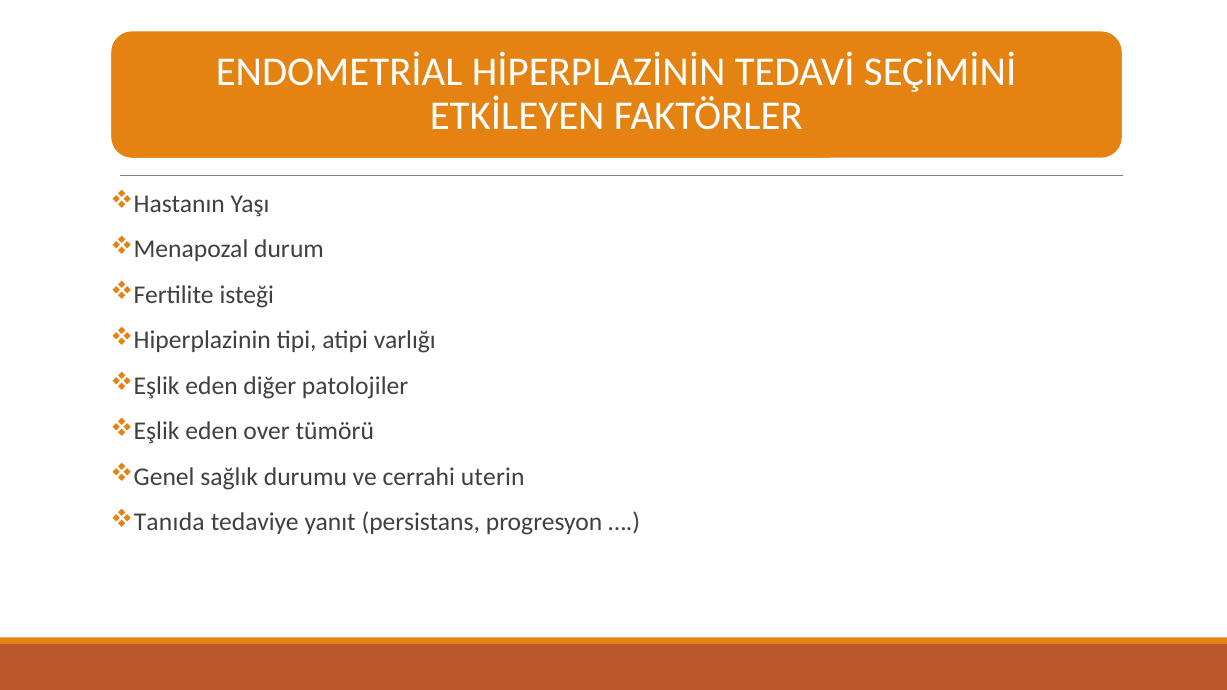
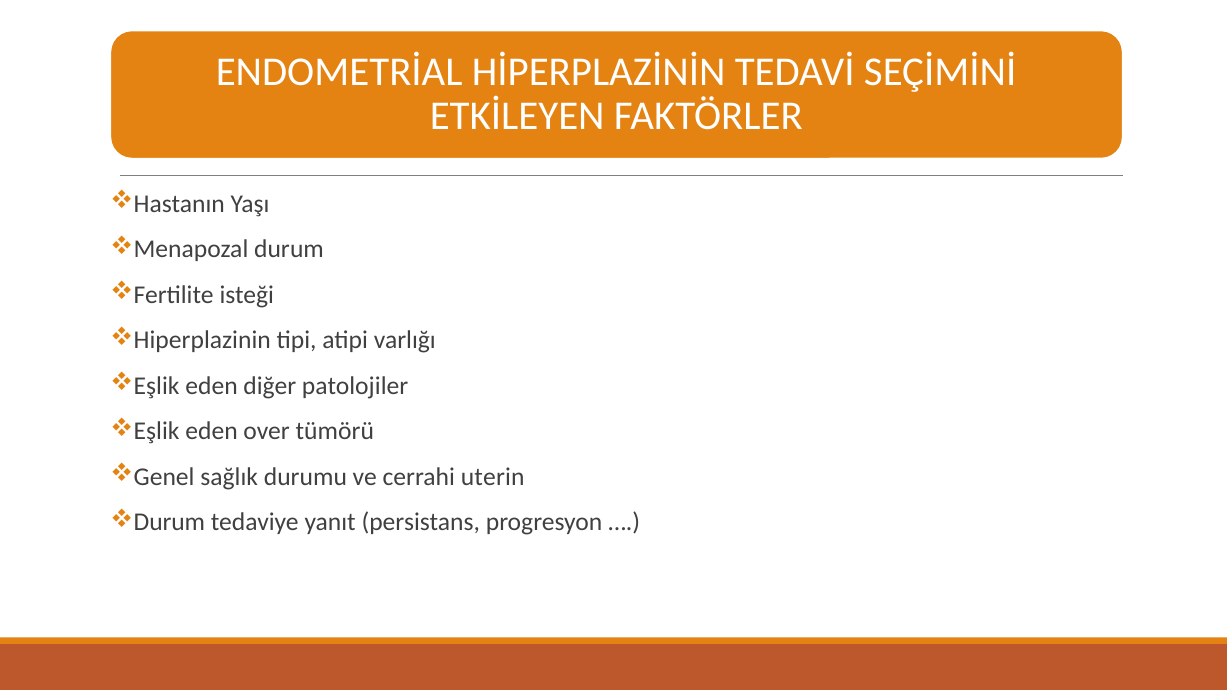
Tanıda: Tanıda -> Durum (169, 523)
